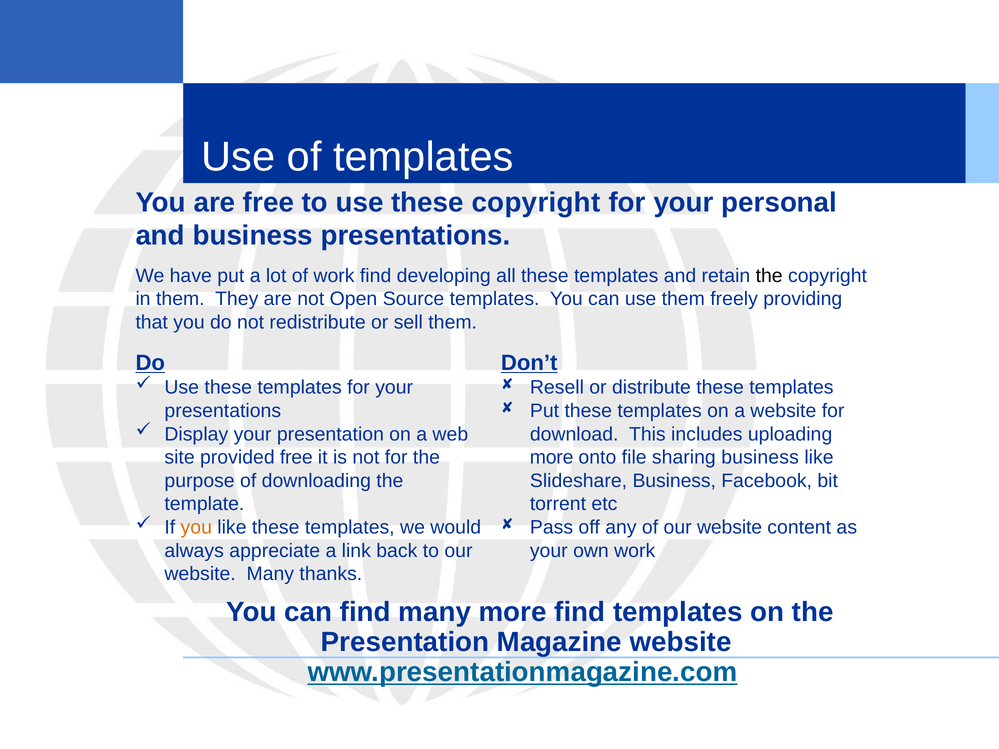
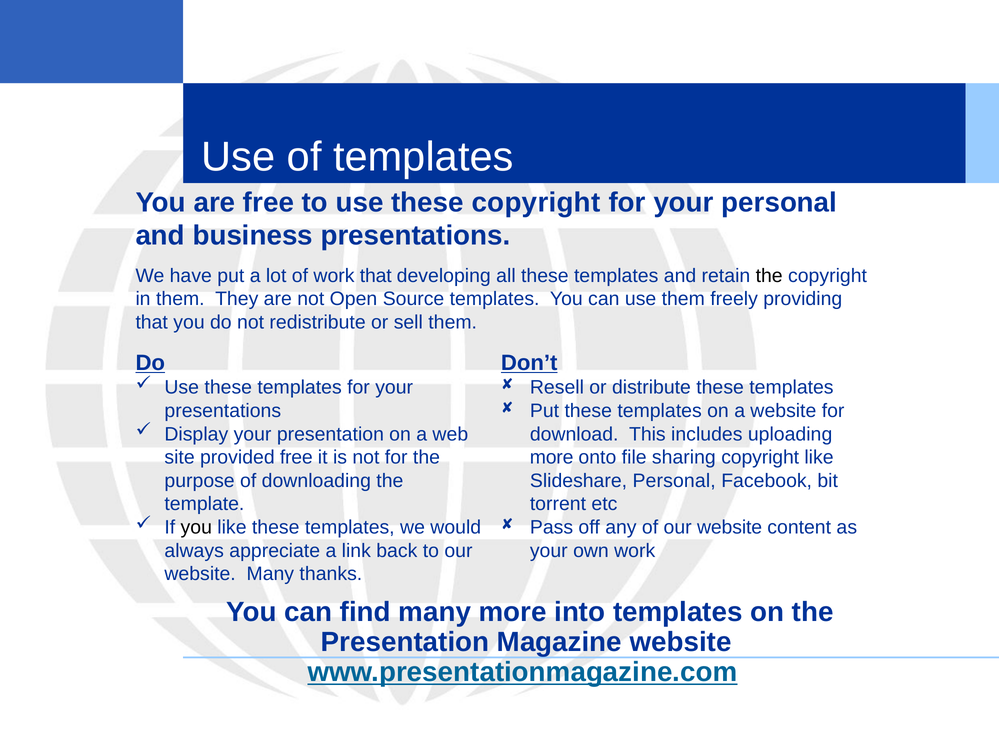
work find: find -> that (376, 276)
sharing business: business -> copyright (760, 458)
Slideshare Business: Business -> Personal (674, 481)
you colour: orange -> black (196, 528)
more find: find -> into (580, 612)
